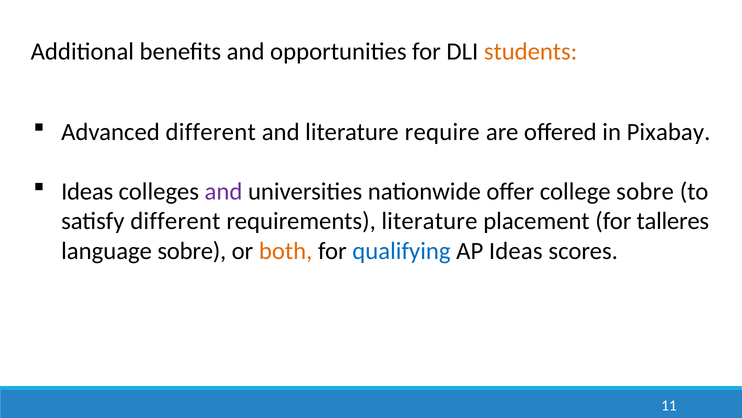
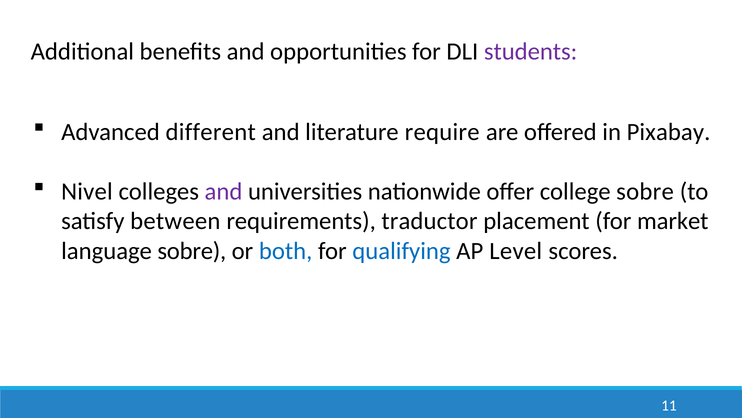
students colour: orange -> purple (531, 52)
Ideas: Ideas -> Nivel (87, 191)
satisfy different: different -> between (175, 221)
requirements literature: literature -> traductor (429, 221)
talleres: talleres -> market (673, 221)
both colour: orange -> blue (286, 250)
AP Ideas: Ideas -> Level (516, 250)
